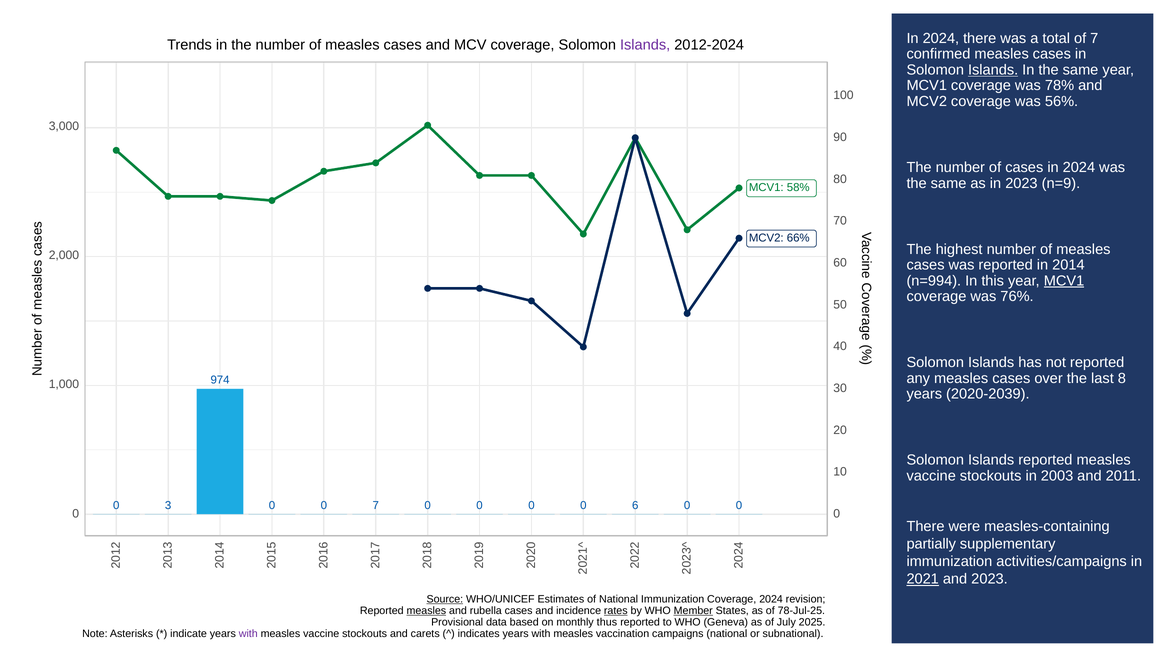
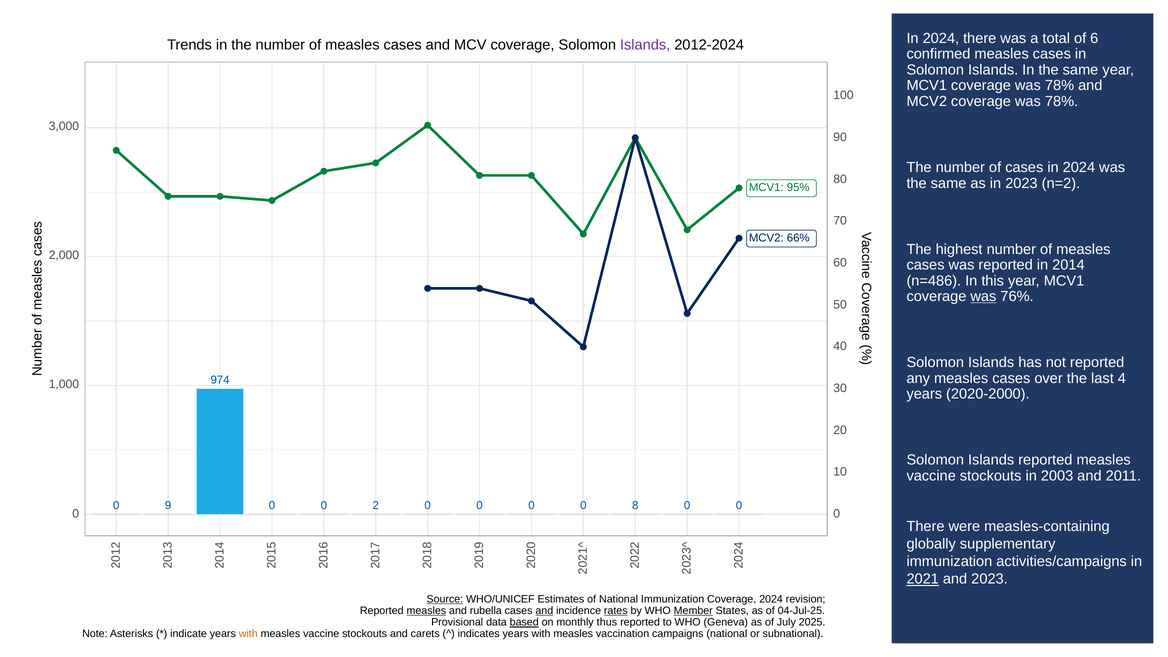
of 7: 7 -> 6 (1094, 38)
Islands underline: present -> none (993, 70)
MCV2 coverage was 56%: 56% -> 78% (1062, 101)
n=9: n=9 -> n=2 (1061, 183)
58%: 58% -> 95% (798, 188)
n=994: n=994 -> n=486 (934, 281)
MCV1 underline: present -> none (1064, 281)
was underline: none -> present (983, 297)
last 8: 8 -> 4 (1122, 378)
2020-2039: 2020-2039 -> 2020-2000 (988, 394)
0 3: 3 -> 9 (168, 506)
0 0 7: 7 -> 2 (376, 506)
0 6: 6 -> 8 (635, 506)
partially: partially -> globally (931, 544)
and underline: none -> present (544, 611)
78-Jul-25: 78-Jul-25 -> 04-Jul-25 (801, 611)
based underline: none -> present (524, 622)
with colour: purple -> orange (248, 634)
